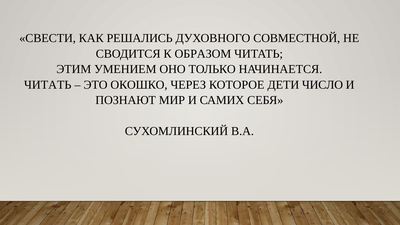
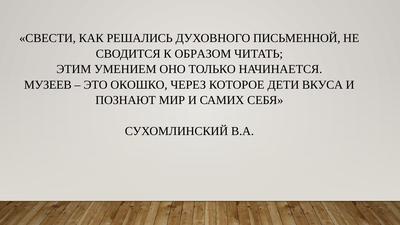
СОВМЕСТНОЙ: СОВМЕСТНОЙ -> ПИСЬМЕННОЙ (297, 38)
ЧИТАТЬ: ЧИТАТЬ -> МУЗЕЕВ (48, 85)
ЧИСЛО: ЧИСЛО -> ВКУСА (322, 85)
